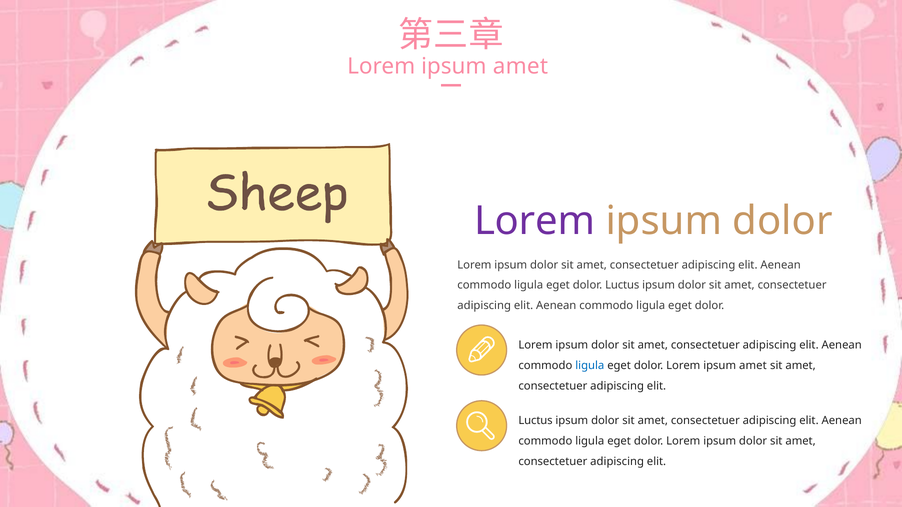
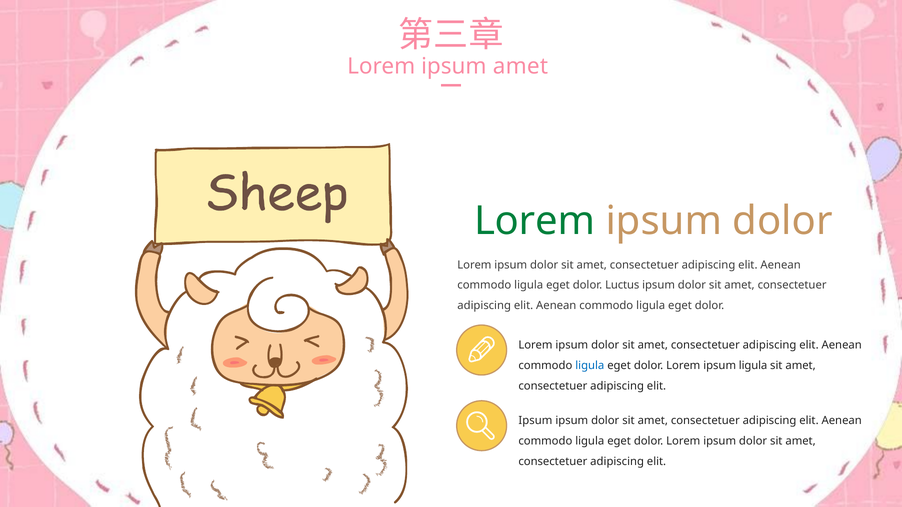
Lorem colour: purple -> green (535, 221)
dolor Lorem ipsum amet: amet -> ligula (753, 366)
Luctus: Luctus -> Ipsum (535, 421)
